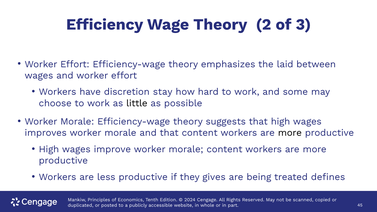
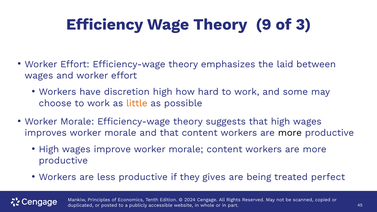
2: 2 -> 9 (264, 24)
discretion stay: stay -> high (163, 92)
little colour: black -> orange (137, 103)
defines: defines -> perfect (328, 177)
